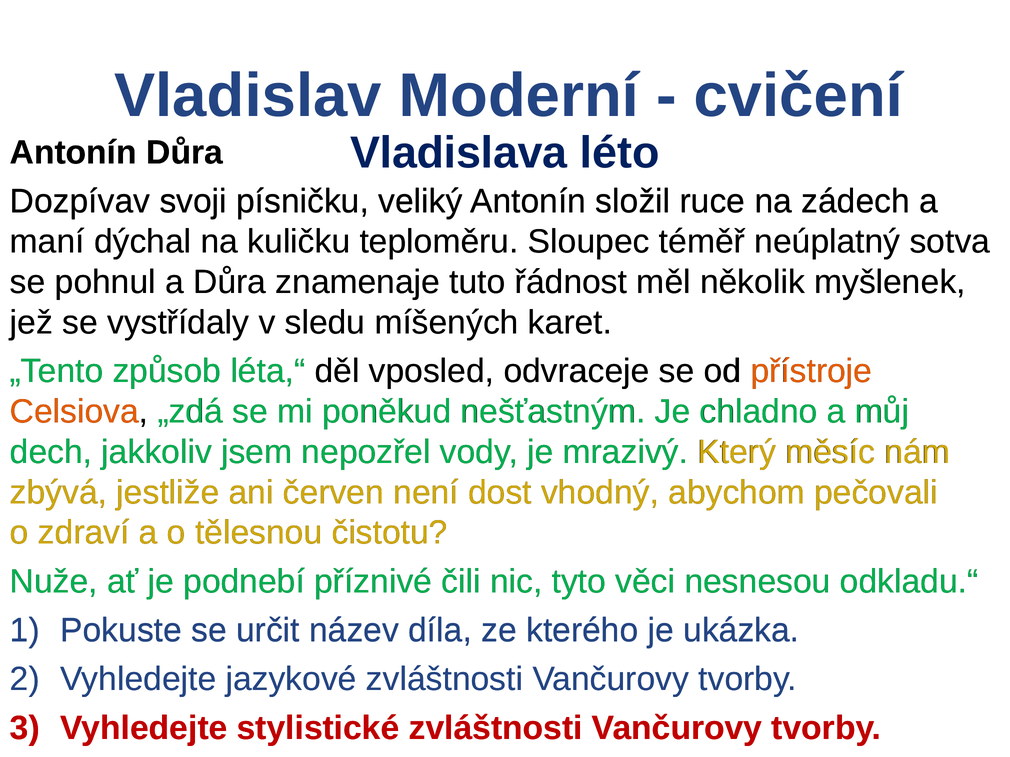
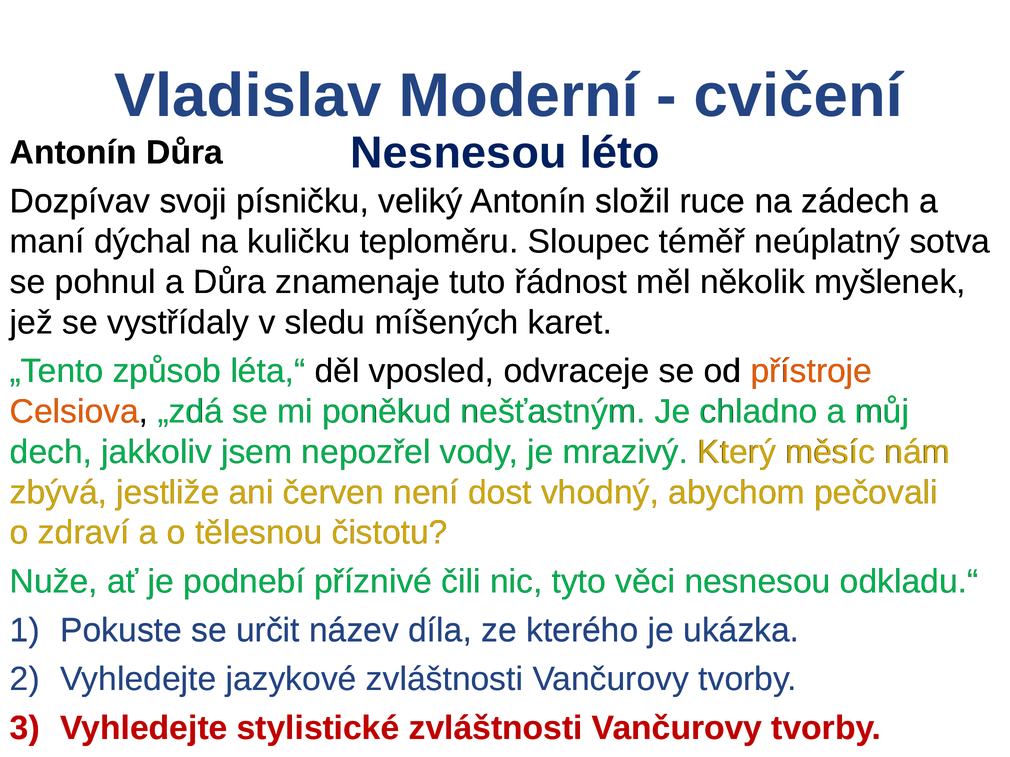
Vladislava: Vladislava -> Nesnesou (459, 153)
